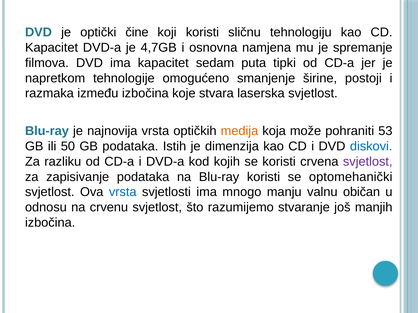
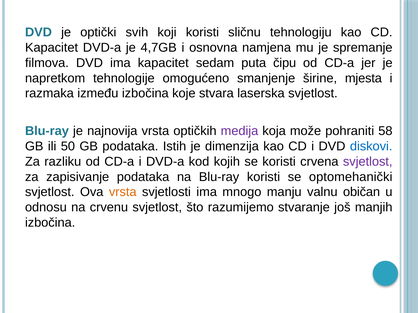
čine: čine -> svih (137, 32)
tipki: tipki -> čipu (285, 63)
postoji: postoji -> mjesta (363, 78)
medija colour: orange -> purple (240, 131)
53: 53 -> 58 (385, 131)
vrsta colour: blue -> orange (123, 192)
